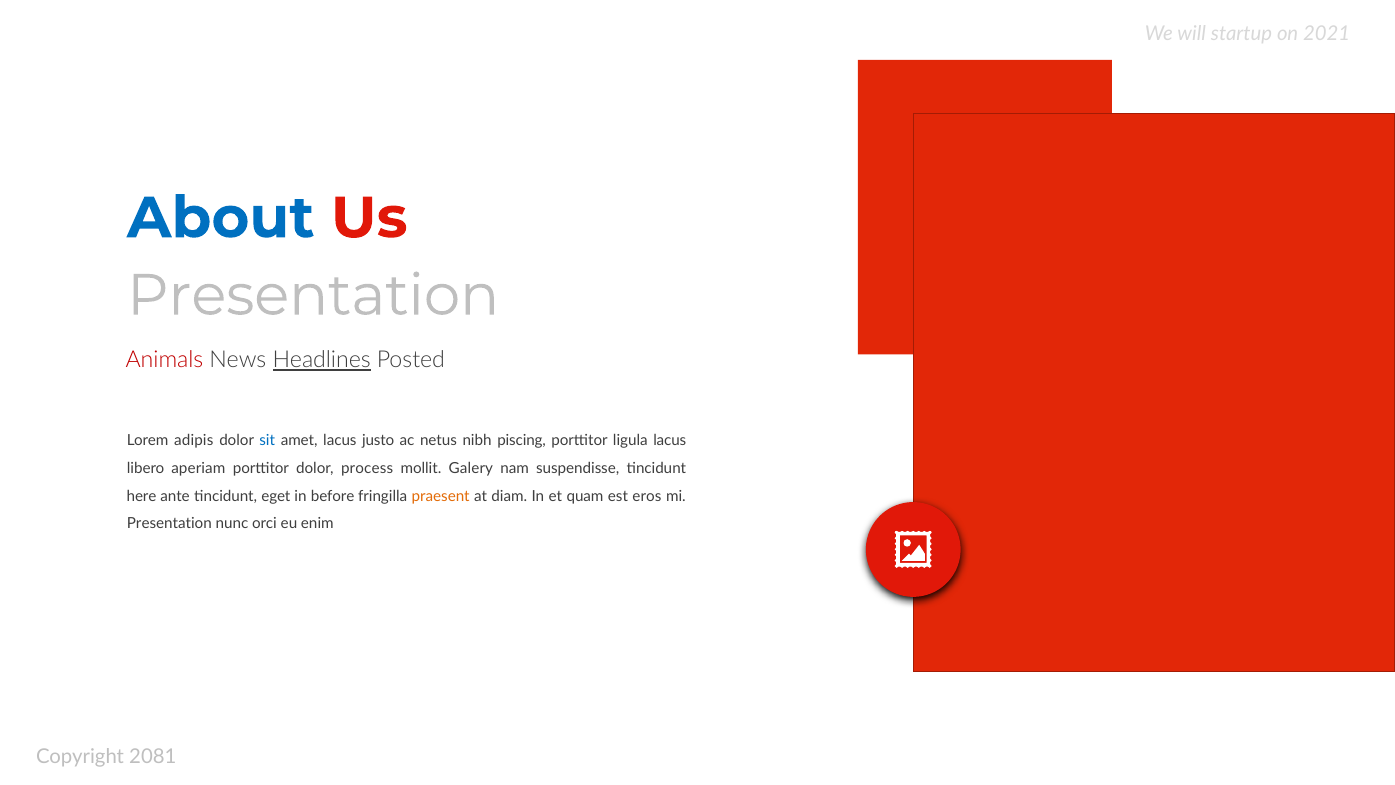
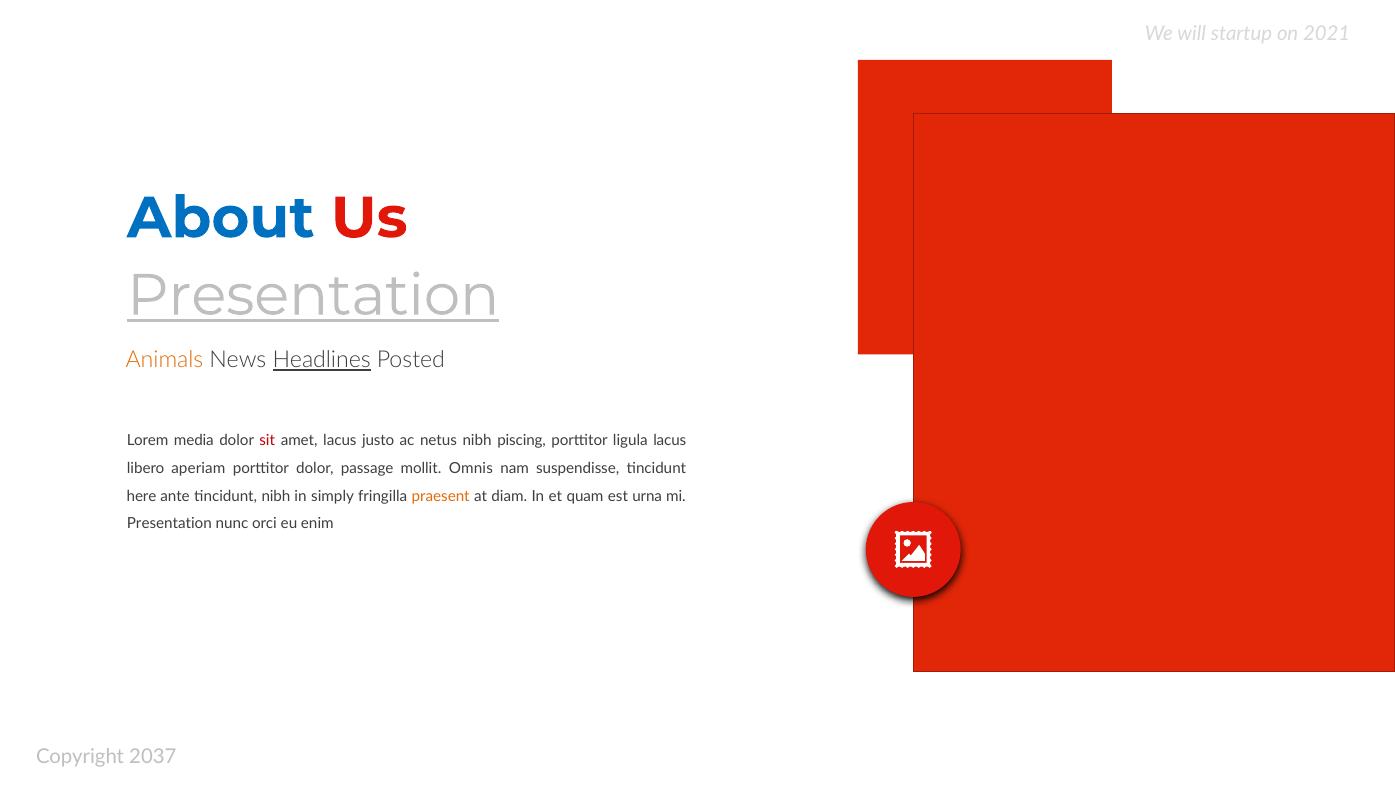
Presentation underline: none -> present (313, 295)
Animals colour: red -> orange (164, 360)
adipis: adipis -> media (194, 440)
sit colour: blue -> red (267, 440)
process: process -> passage (367, 468)
Galery: Galery -> Omnis (471, 468)
tincidunt eget: eget -> nibh (276, 496)
before: before -> simply (333, 496)
eros: eros -> urna (647, 496)
2081: 2081 -> 2037 (153, 757)
